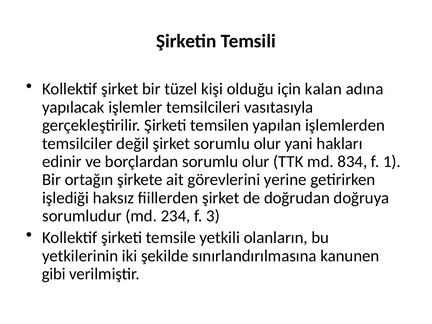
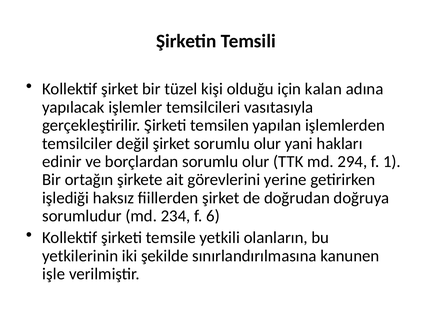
834: 834 -> 294 (352, 162)
3: 3 -> 6 (213, 216)
gibi: gibi -> işle (54, 274)
